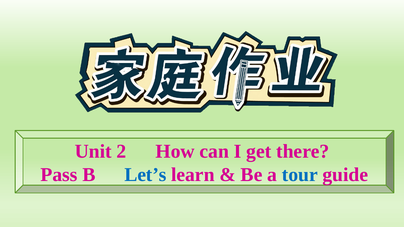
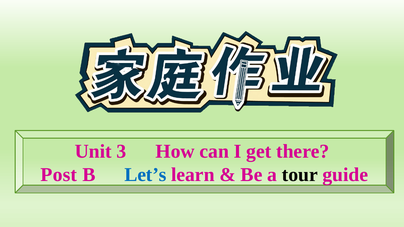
2: 2 -> 3 (122, 151)
Pass: Pass -> Post (59, 175)
tour colour: blue -> black (300, 175)
